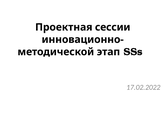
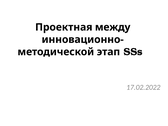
сессии: сессии -> между (113, 27)
